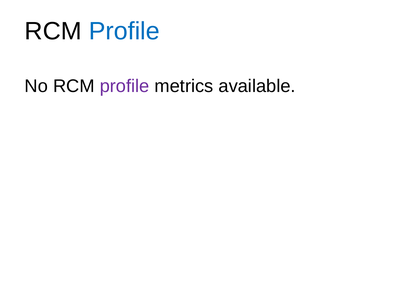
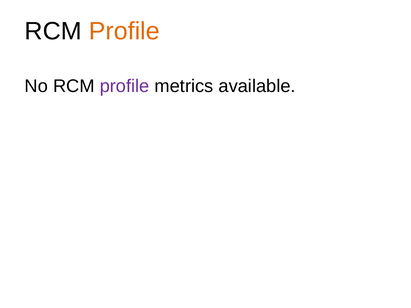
Profile colour: blue -> orange (124, 31)
